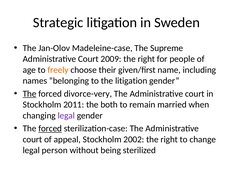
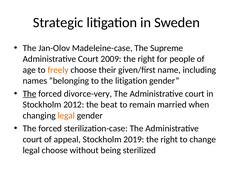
2011: 2011 -> 2012 (74, 104)
both: both -> beat (109, 104)
legal colour: purple -> orange (66, 115)
forced underline: present -> none (50, 128)
2002: 2002 -> 2019 (134, 139)
legal person: person -> choose (55, 150)
